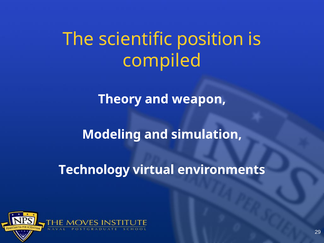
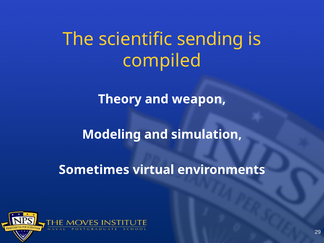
position: position -> sending (210, 39)
Technology: Technology -> Sometimes (94, 170)
